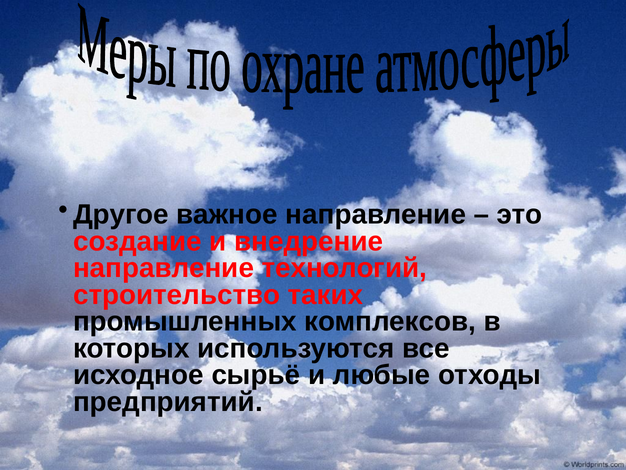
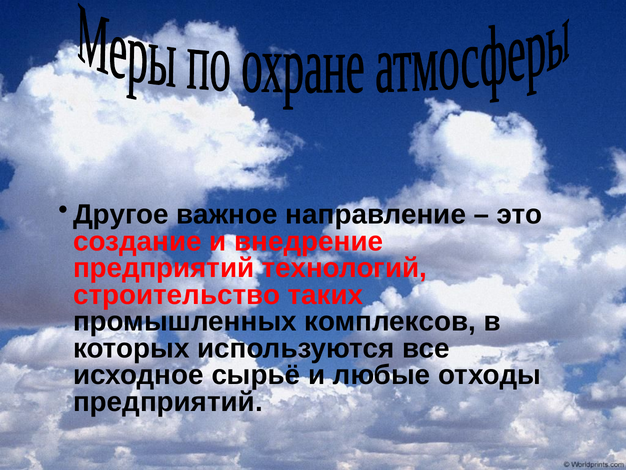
направление: направление -> предприятий (164, 268)
